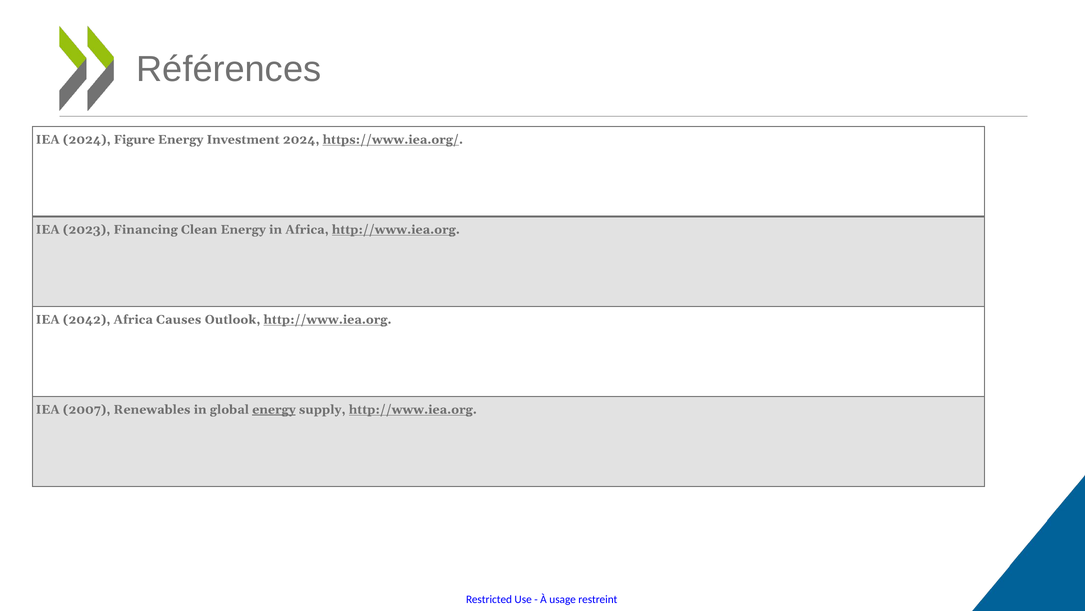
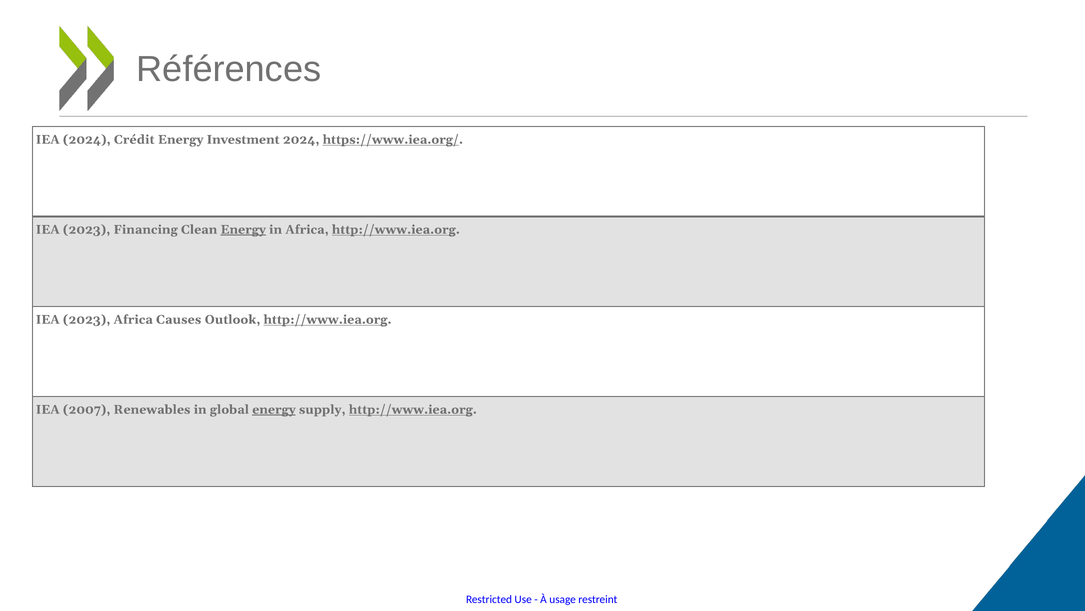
Figure: Figure -> Crédit (134, 139)
Energy underline: none -> present (243, 229)
2042: 2042 -> 2023 (87, 319)
